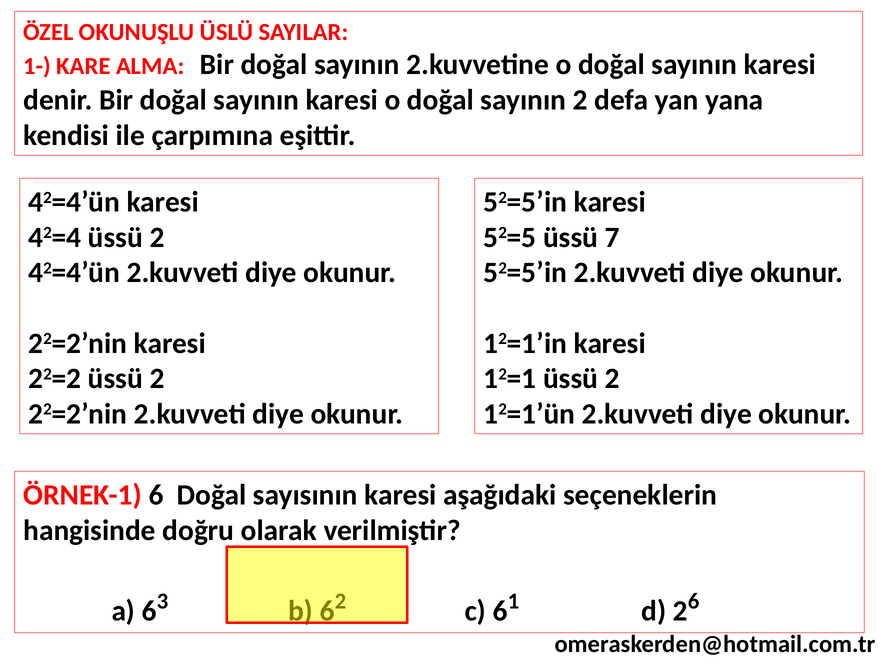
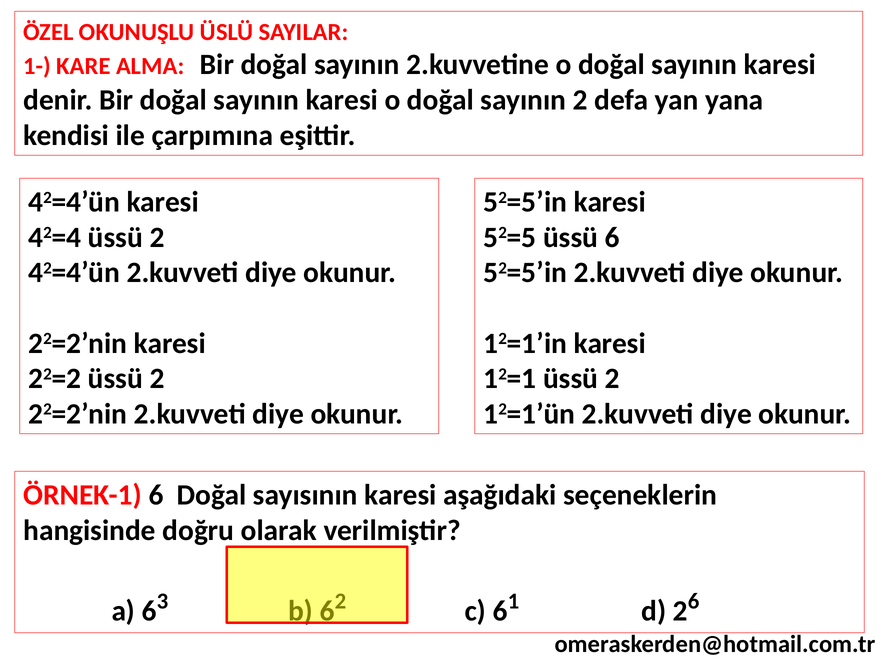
üssü 7: 7 -> 6 (612, 238)
